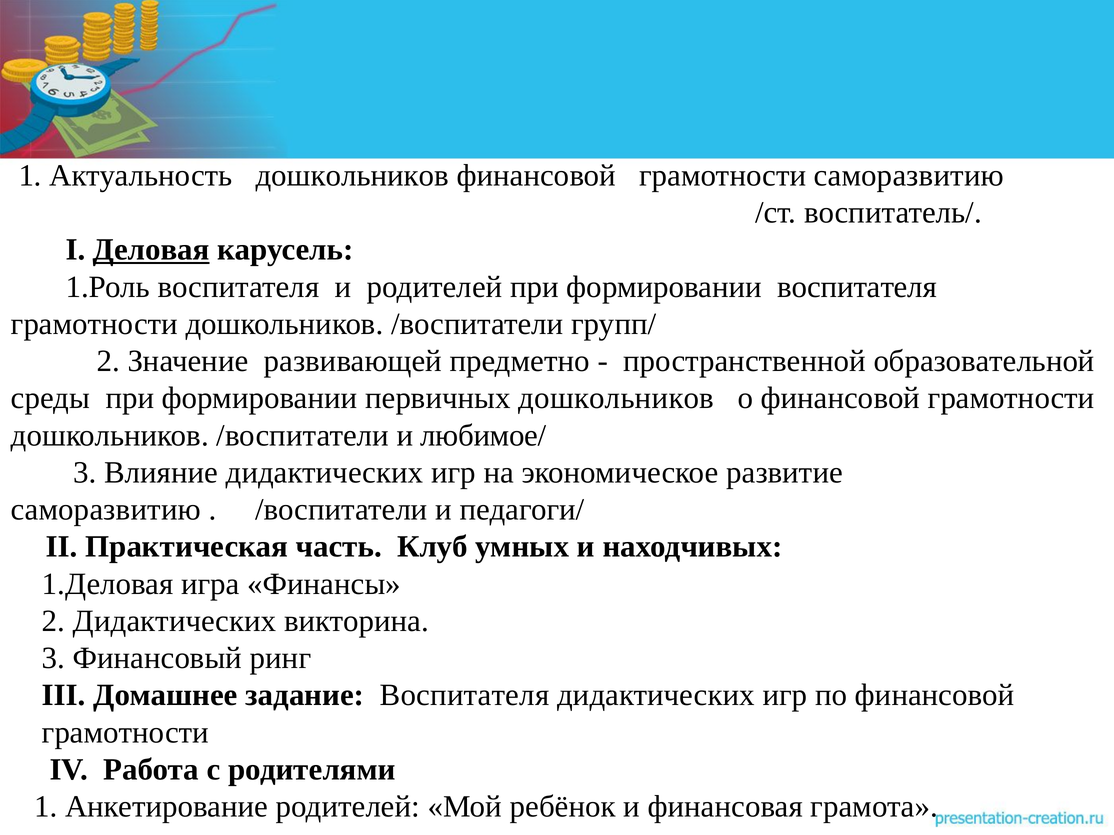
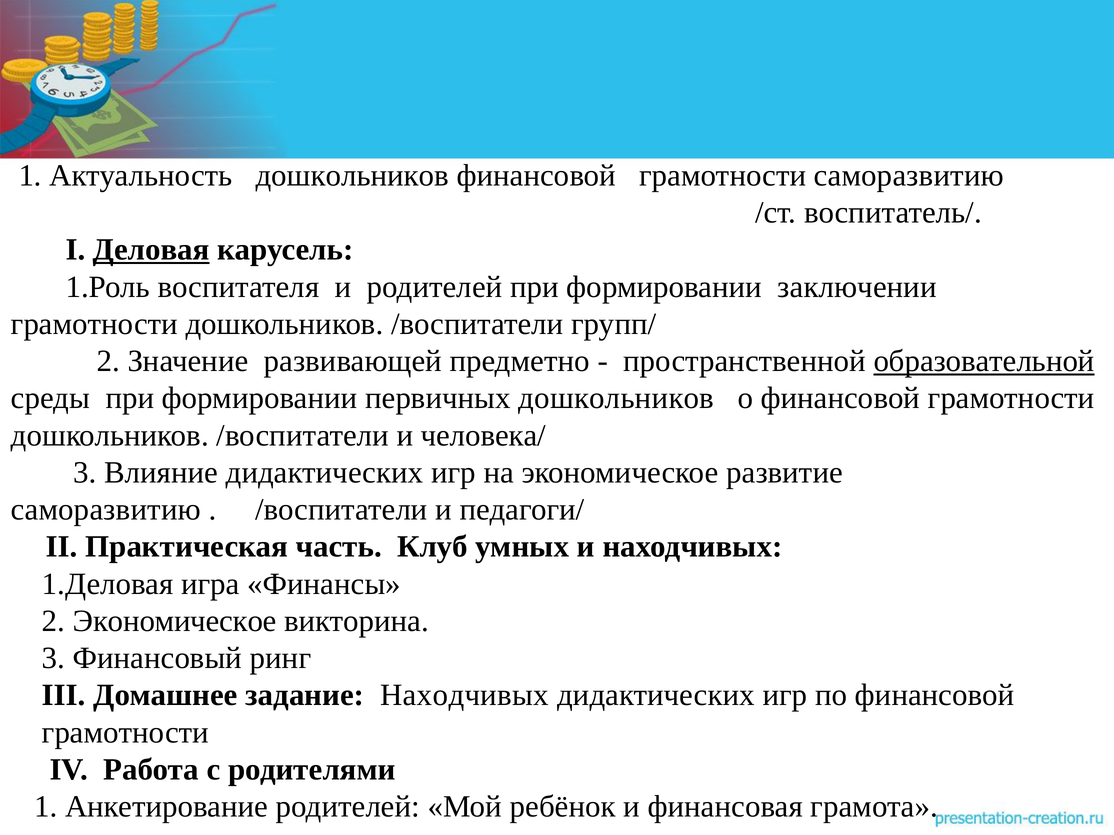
формировании воспитателя: воспитателя -> заключении (857, 287)
образовательной underline: none -> present (984, 361)
любимое/: любимое/ -> человека/ (483, 436)
2 Дидактических: Дидактических -> Экономическое (175, 621)
задание Воспитателя: Воспитателя -> Находчивых (465, 696)
